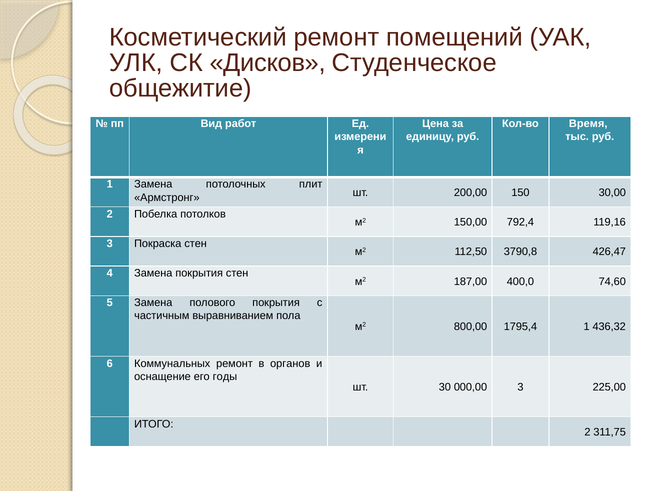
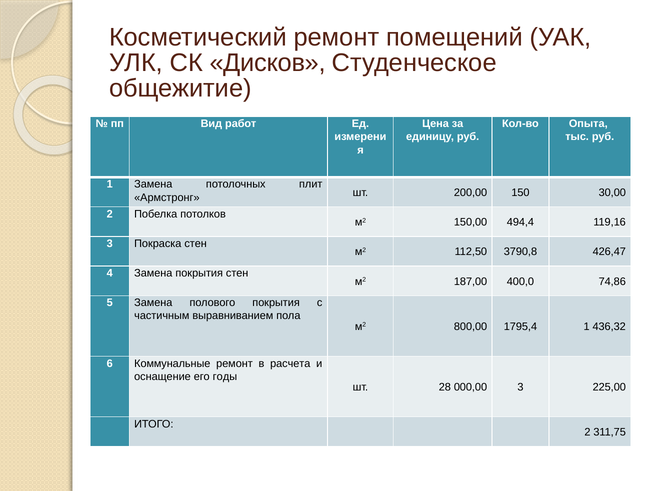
Время: Время -> Опыта (588, 124)
792,4: 792,4 -> 494,4 (520, 222)
74,60: 74,60 -> 74,86 (612, 281)
Коммунальных: Коммунальных -> Коммунальные (172, 363)
органов: органов -> расчета (290, 363)
30: 30 -> 28 (445, 387)
